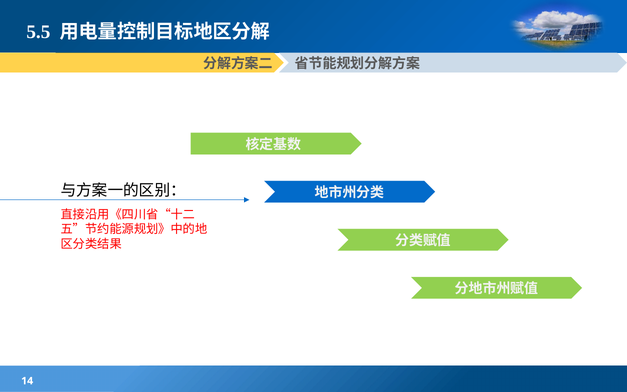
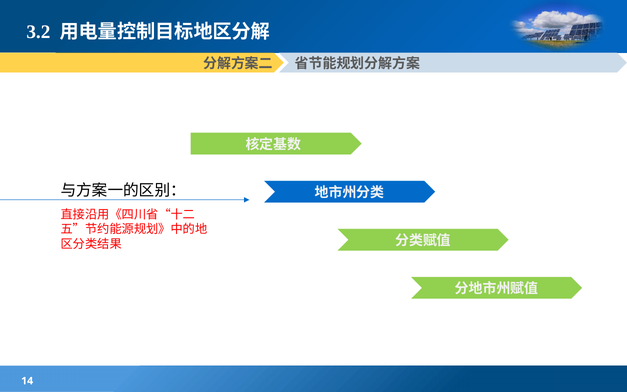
5.5: 5.5 -> 3.2 (38, 32)
